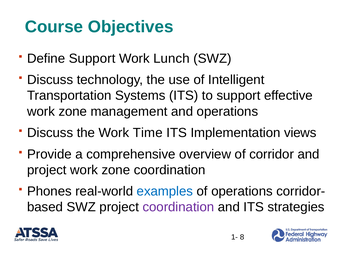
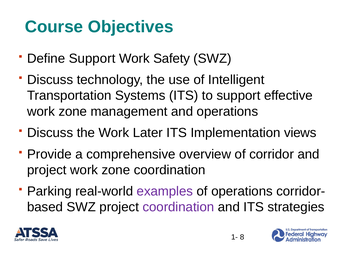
Lunch: Lunch -> Safety (172, 59)
Time: Time -> Later (148, 133)
Phones: Phones -> Parking (49, 192)
examples colour: blue -> purple (165, 192)
